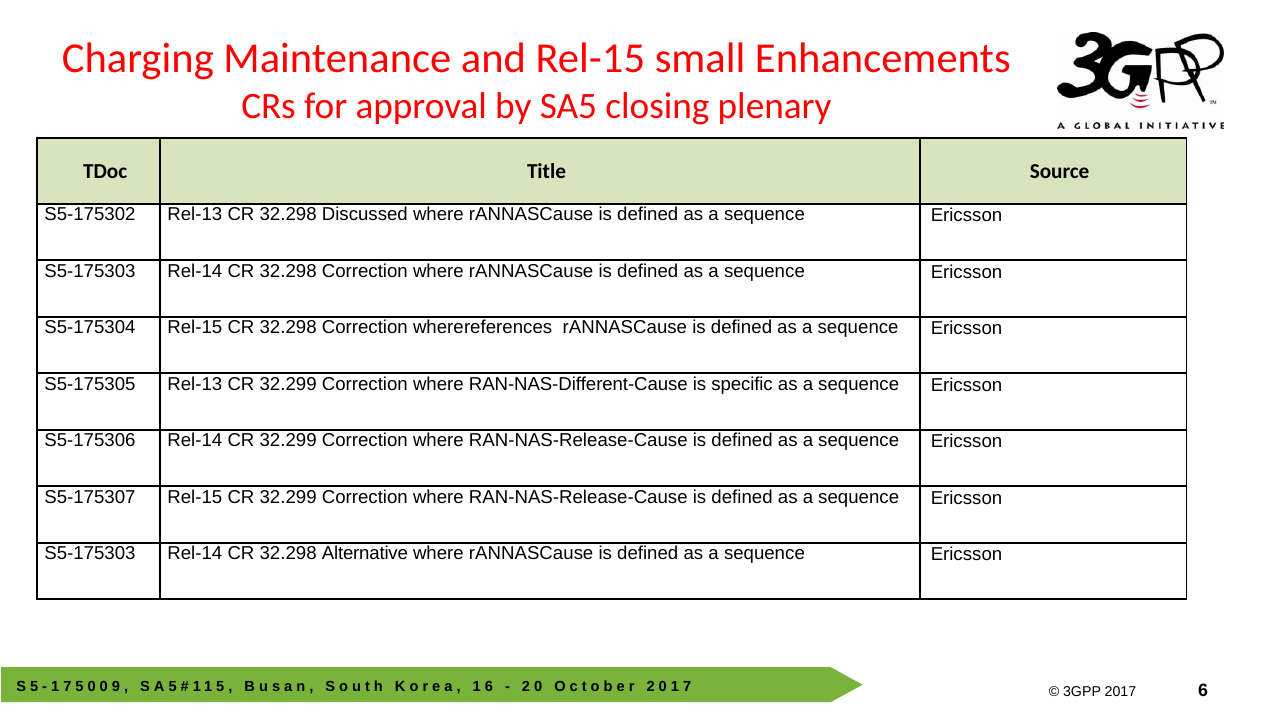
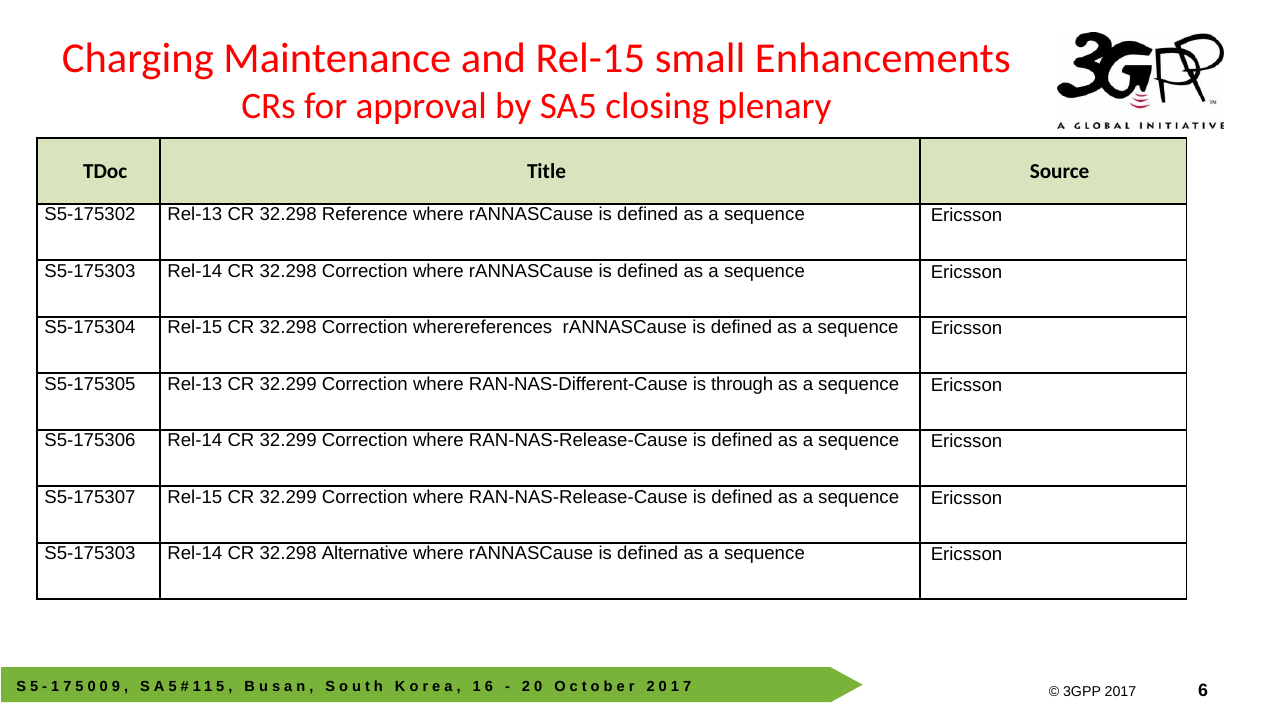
Discussed: Discussed -> Reference (365, 214)
specific: specific -> through (742, 384)
